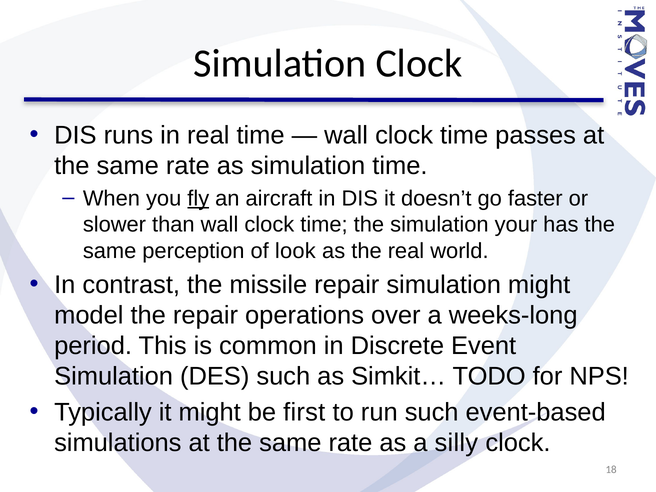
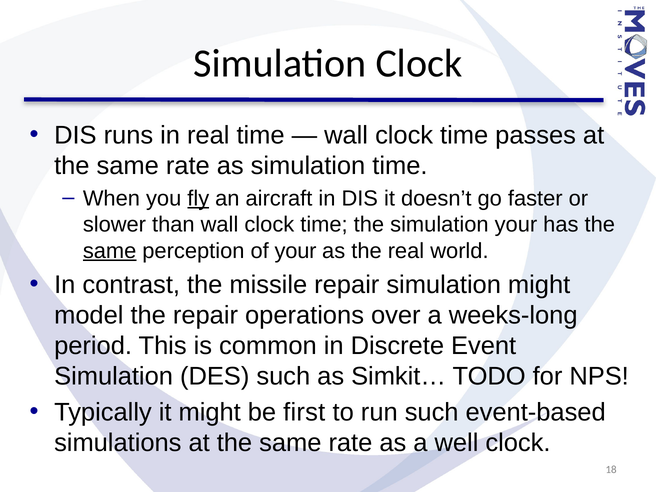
same underline: none -> present (110, 251)
of look: look -> your (296, 251)
silly: silly -> well (456, 443)
